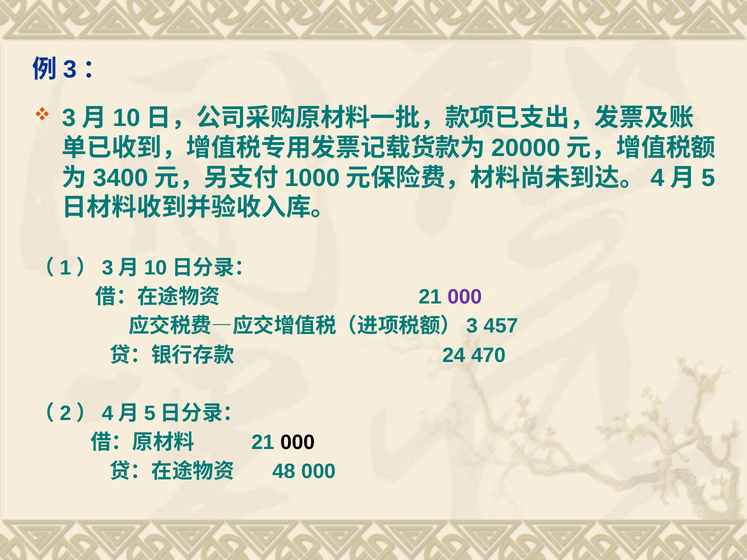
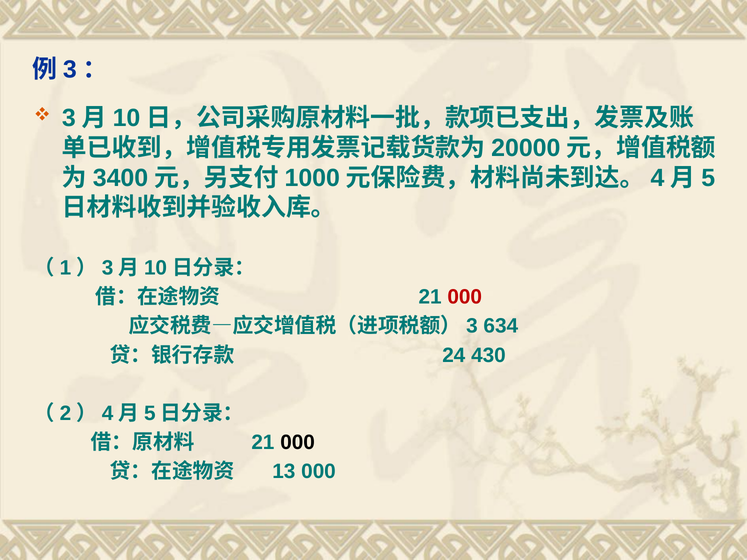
000 colour: purple -> red (465, 297)
457: 457 -> 634 (501, 326)
470: 470 -> 430 (488, 355)
48: 48 -> 13 (284, 472)
